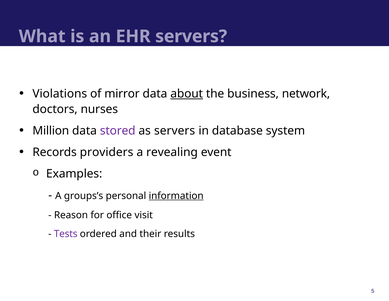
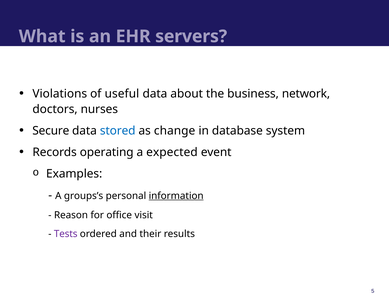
mirror: mirror -> useful (122, 94)
about underline: present -> none (187, 94)
Million: Million -> Secure (51, 131)
stored colour: purple -> blue (118, 131)
as servers: servers -> change (175, 131)
providers: providers -> operating (107, 152)
revealing: revealing -> expected (172, 152)
